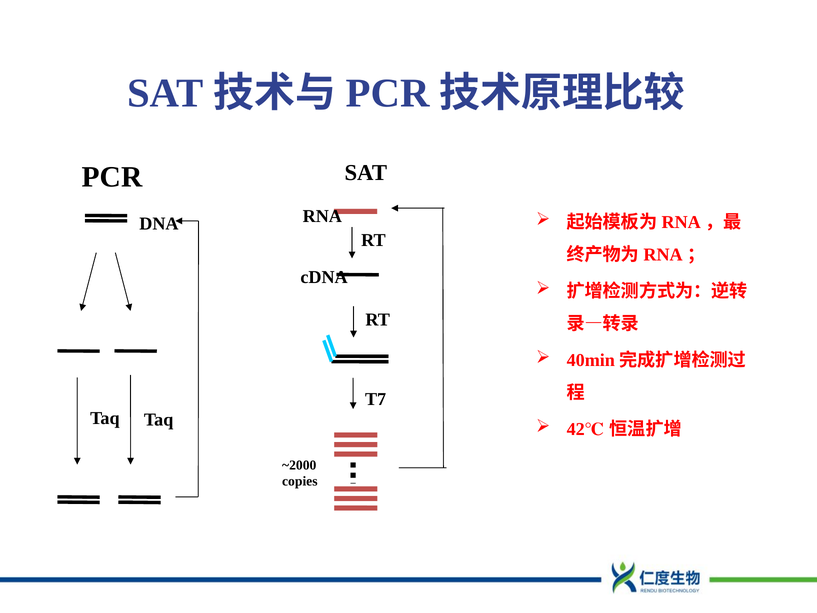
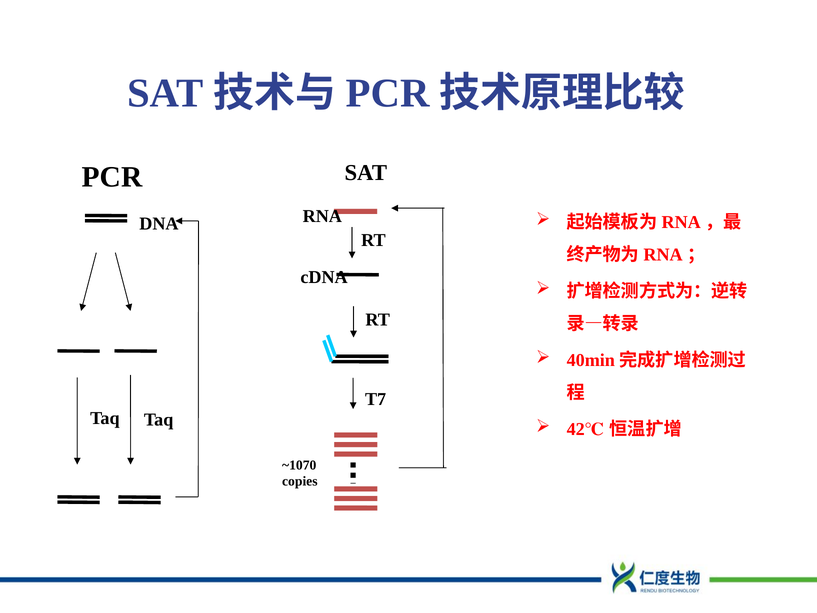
~2000: ~2000 -> ~1070 (299, 465)
